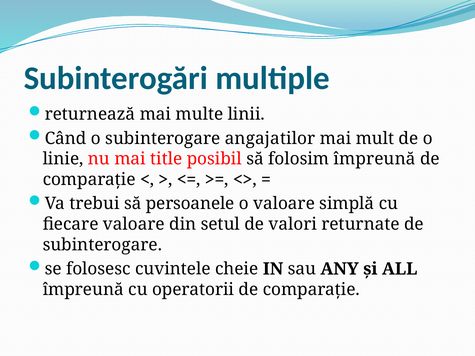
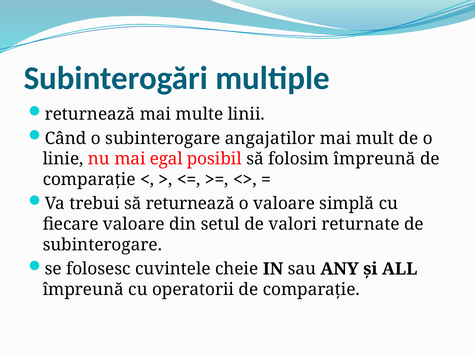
title: title -> egal (166, 159)
să persoanele: persoanele -> returnează (190, 204)
